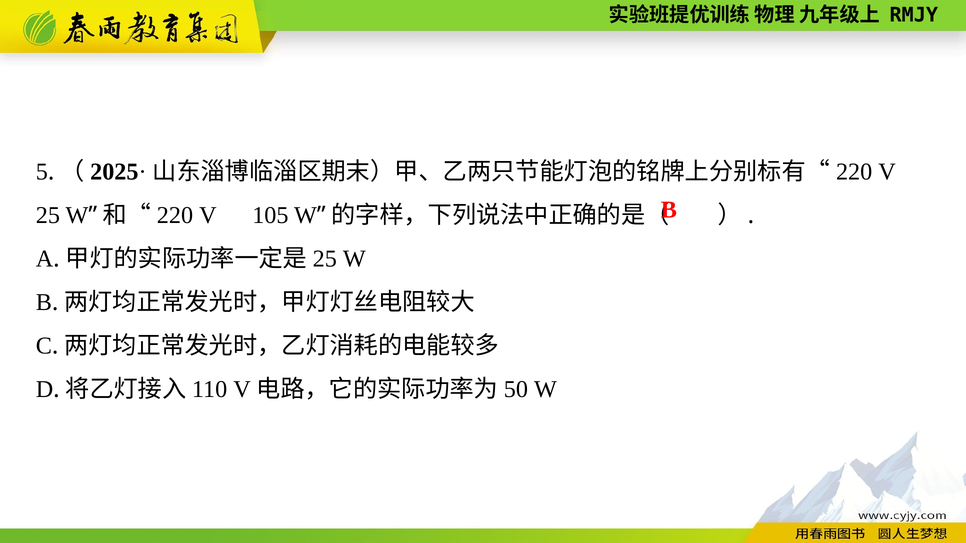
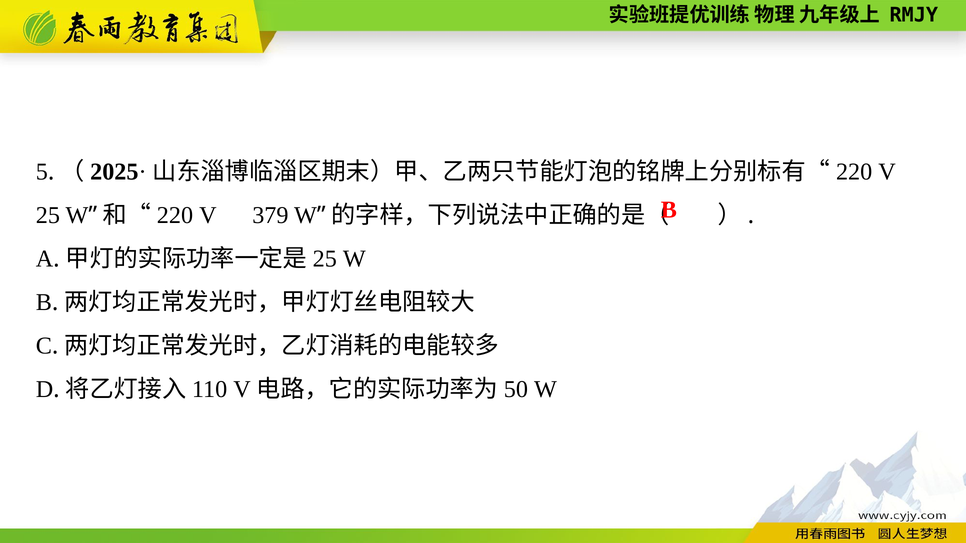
105: 105 -> 379 (270, 216)
